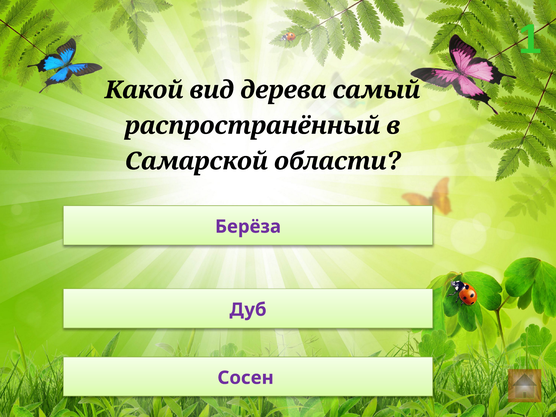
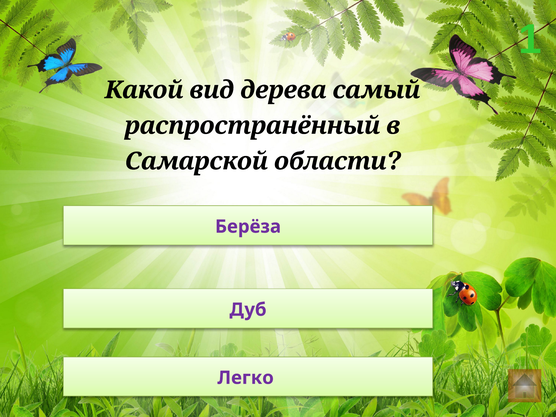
Сосен: Сосен -> Легко (246, 378)
